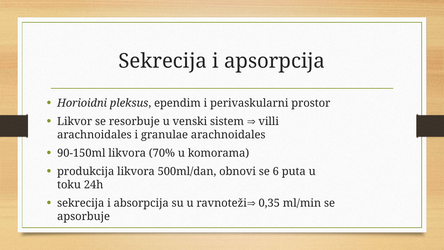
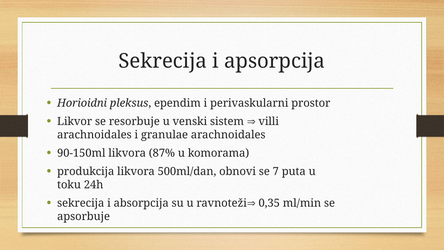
70%: 70% -> 87% (162, 153)
6: 6 -> 7 (276, 171)
